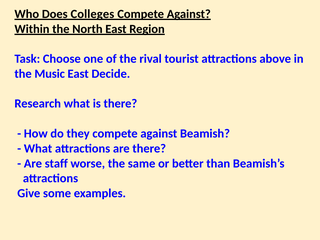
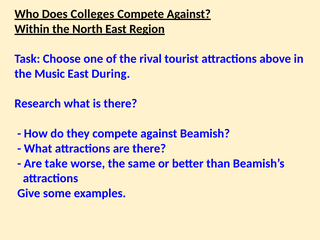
Decide: Decide -> During (111, 74)
staff: staff -> take (56, 163)
